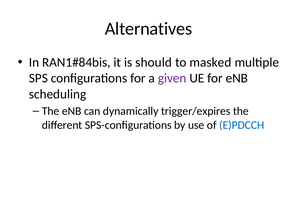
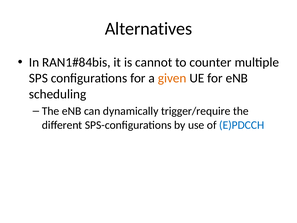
should: should -> cannot (154, 62)
masked: masked -> counter (210, 62)
given colour: purple -> orange (172, 78)
trigger/expires: trigger/expires -> trigger/require (196, 111)
